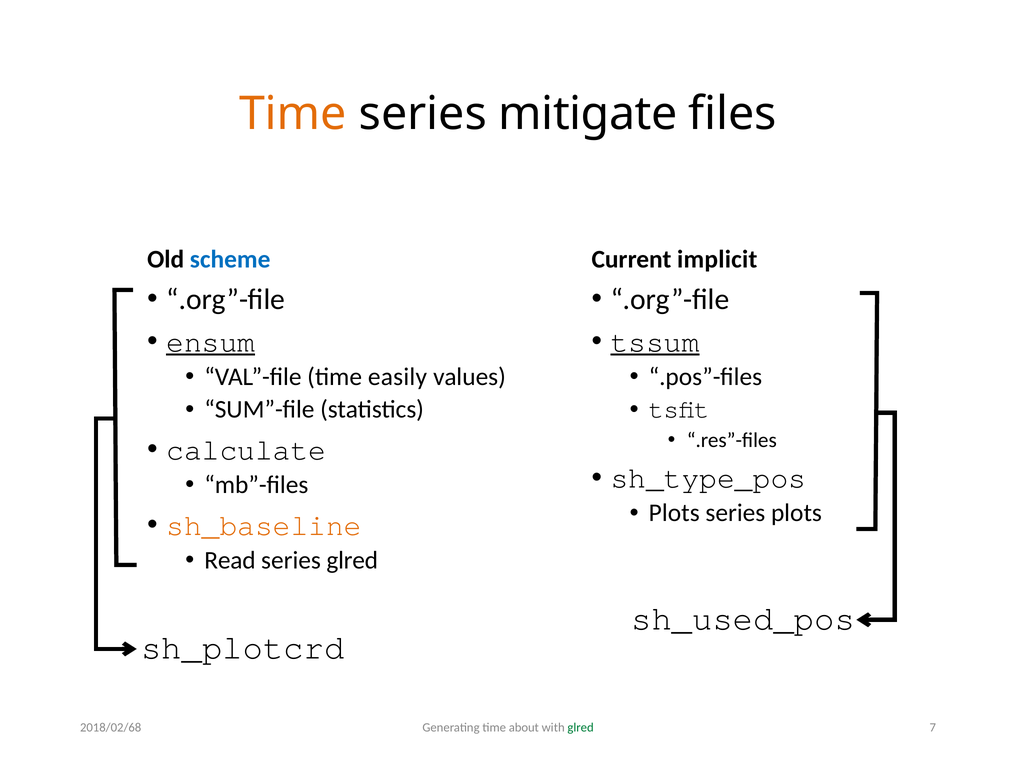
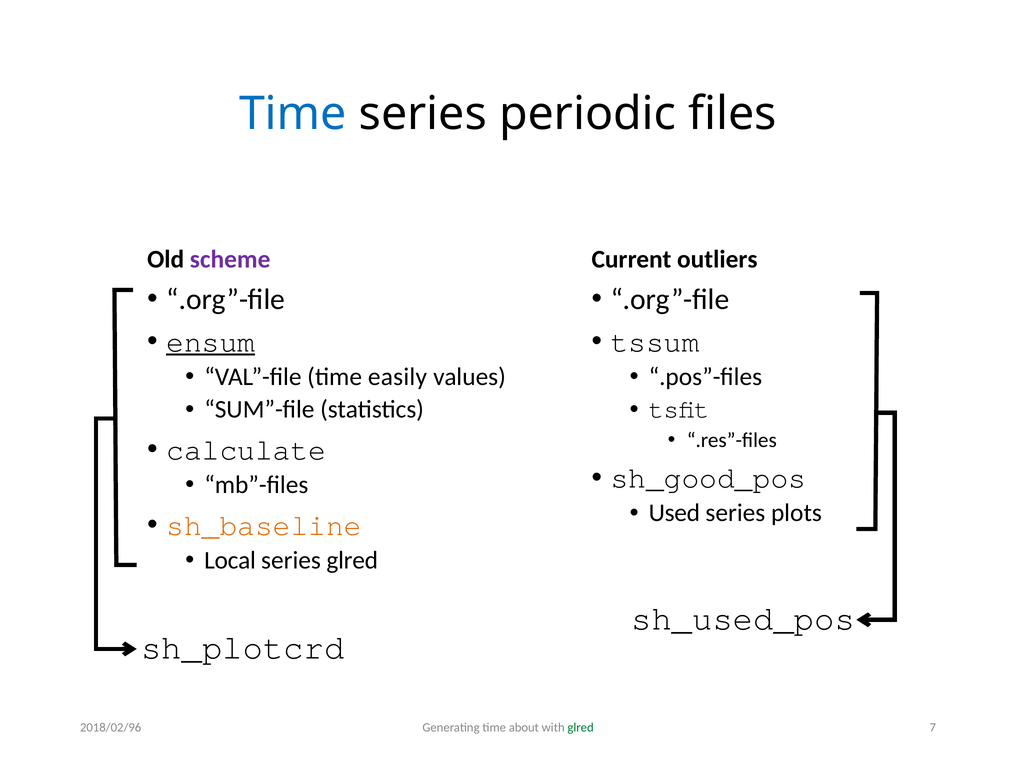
Time colour: orange -> blue (293, 114)
mitigate: mitigate -> periodic (588, 114)
scheme colour: blue -> purple (230, 259)
implicit: implicit -> outliers (717, 259)
tssum underline: present -> none (655, 342)
sh_type_pos: sh_type_pos -> sh_good_pos (708, 478)
Plots: Plots -> Used (674, 513)
Read: Read -> Local (230, 560)
2018/02/68: 2018/02/68 -> 2018/02/96 (111, 727)
